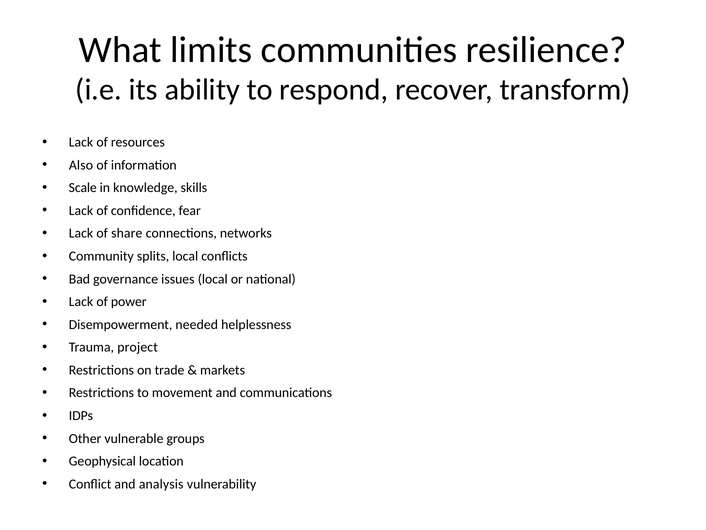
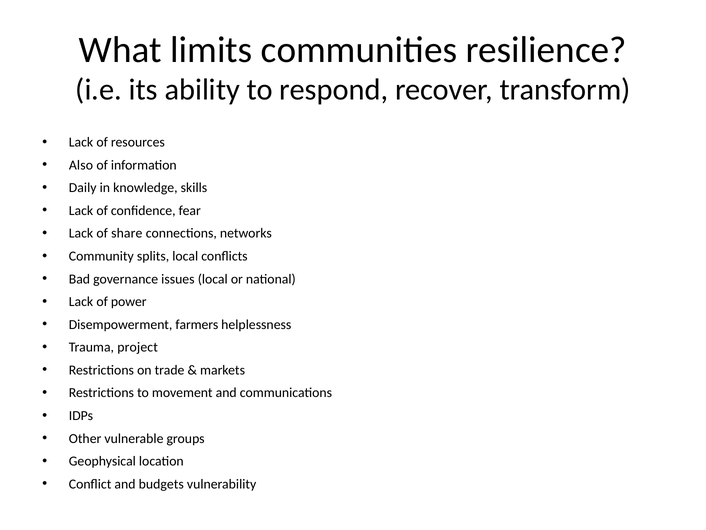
Scale: Scale -> Daily (83, 188)
needed: needed -> farmers (197, 324)
analysis: analysis -> budgets (161, 484)
